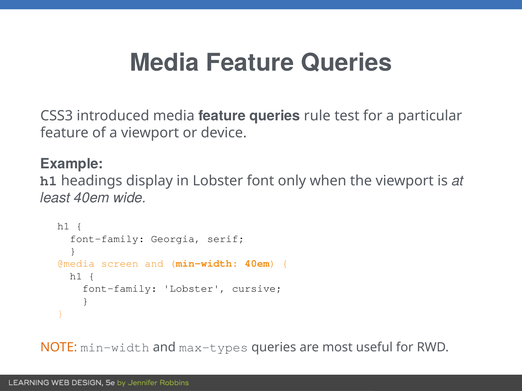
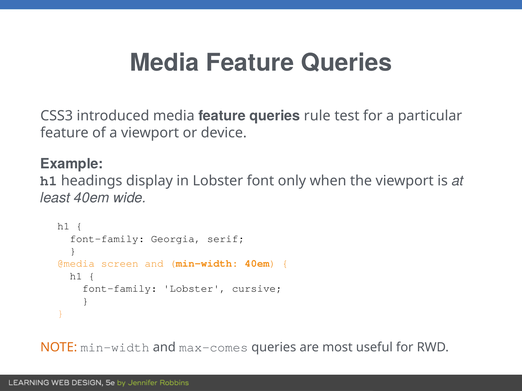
max-types: max-types -> max-comes (214, 348)
